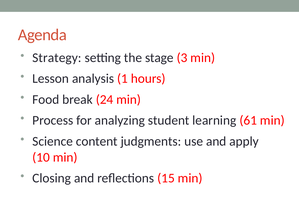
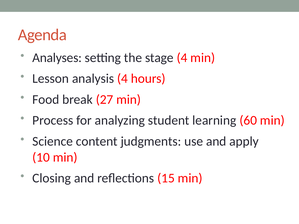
Strategy: Strategy -> Analyses (57, 58)
stage 3: 3 -> 4 (182, 58)
analysis 1: 1 -> 4 (123, 79)
24: 24 -> 27 (105, 100)
61: 61 -> 60 (248, 121)
